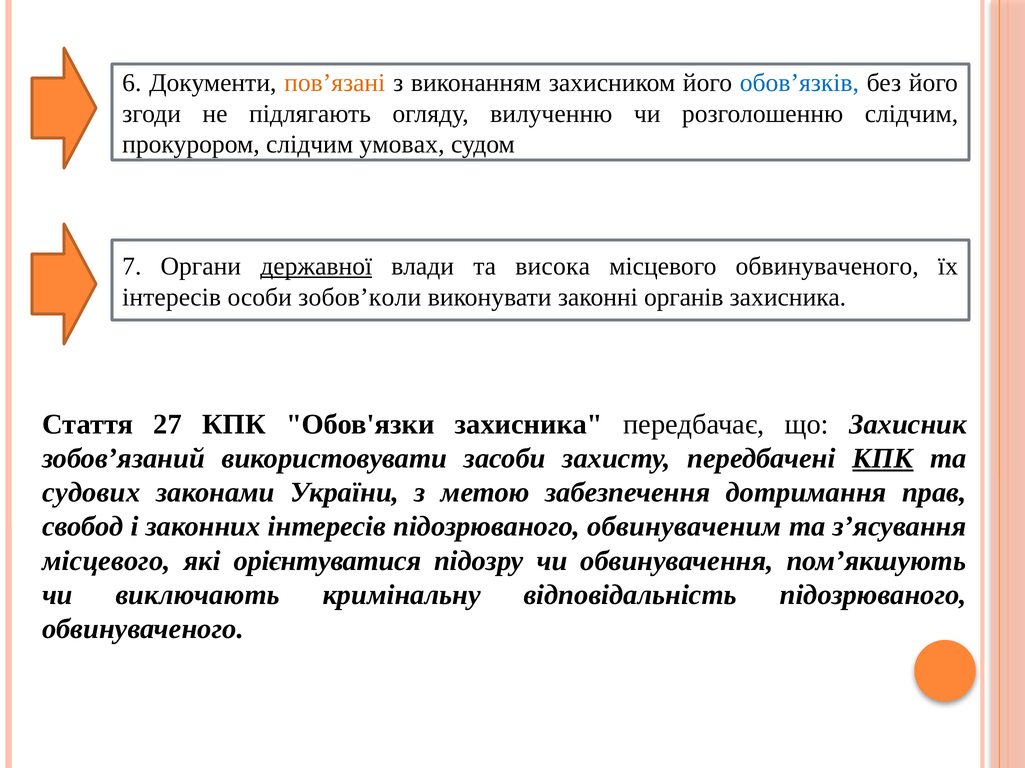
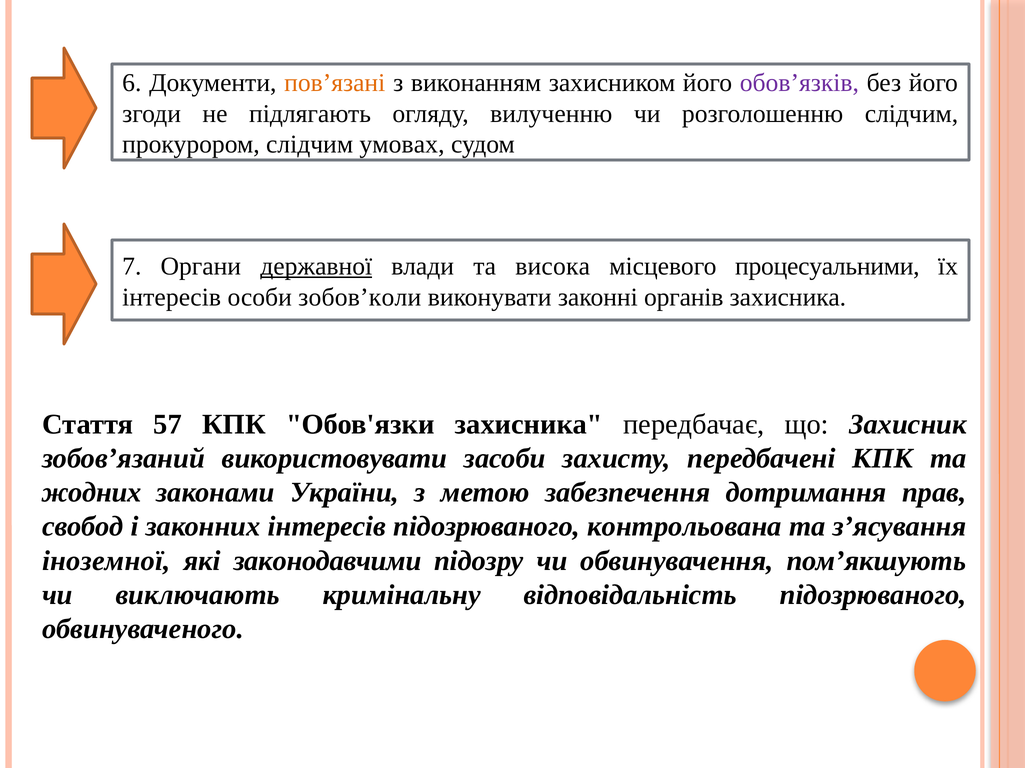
обов’язків colour: blue -> purple (799, 83)
місцевого обвинуваченого: обвинуваченого -> процесуальними (827, 267)
27: 27 -> 57 (168, 425)
КПК underline: present -> none (883, 459)
судових: судових -> жодних (92, 493)
обвинуваченим: обвинуваченим -> контрольована (684, 527)
місцевого: місцевого -> іноземної (106, 561)
орієнтуватися: орієнтуватися -> законодавчими (328, 561)
